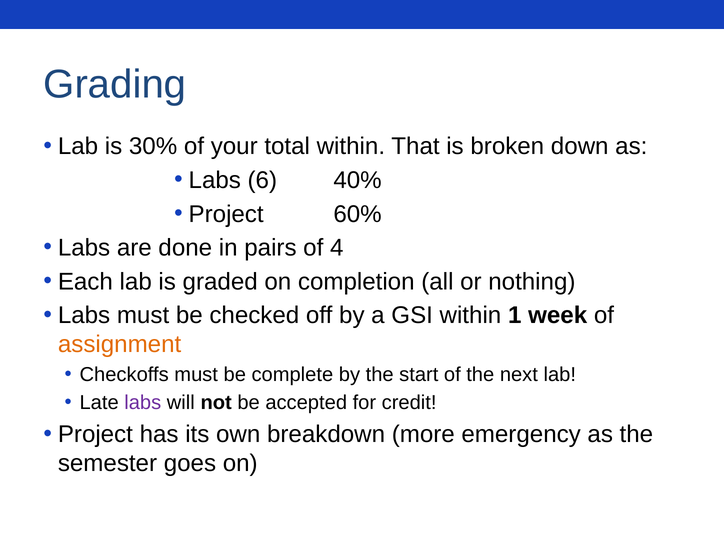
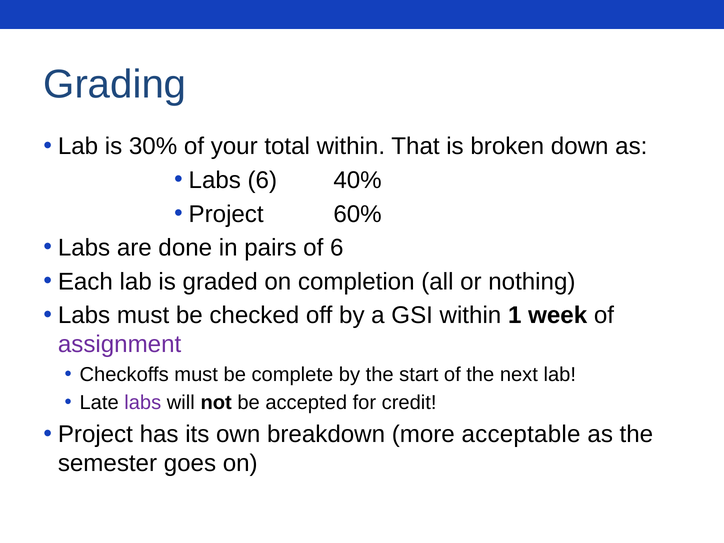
of 4: 4 -> 6 (337, 248)
assignment colour: orange -> purple (120, 344)
emergency: emergency -> acceptable (521, 434)
